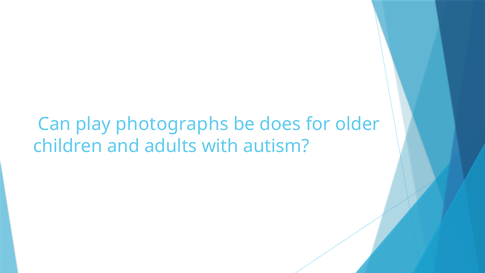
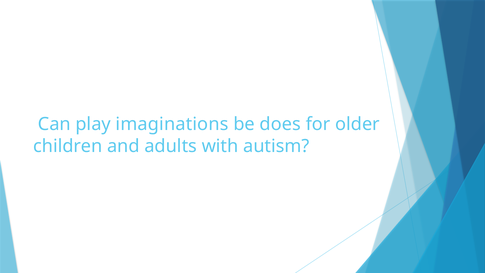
photographs: photographs -> imaginations (172, 124)
